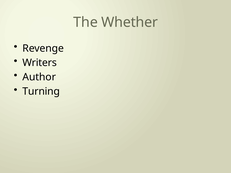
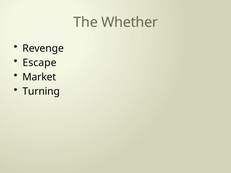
Writers: Writers -> Escape (40, 63)
Author: Author -> Market (39, 77)
